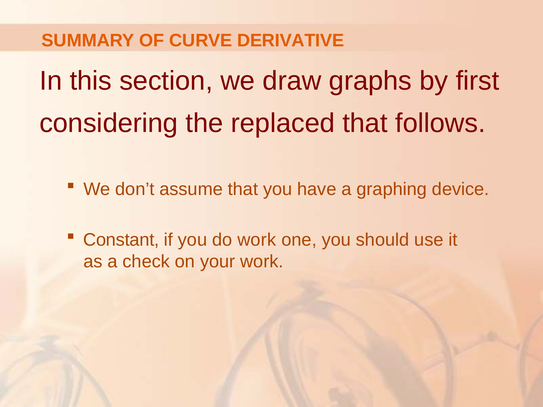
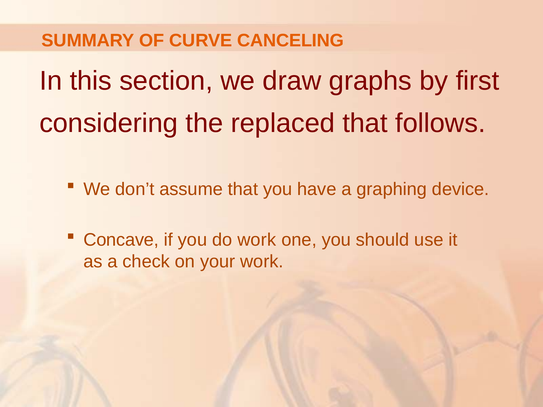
DERIVATIVE: DERIVATIVE -> CANCELING (291, 41)
Constant: Constant -> Concave (121, 240)
